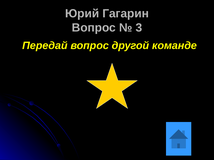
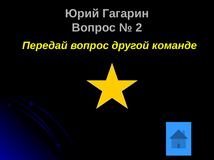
3: 3 -> 2 (139, 28)
